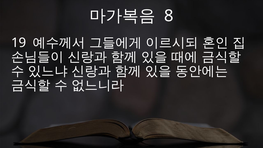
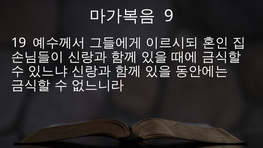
8: 8 -> 9 (169, 16)
